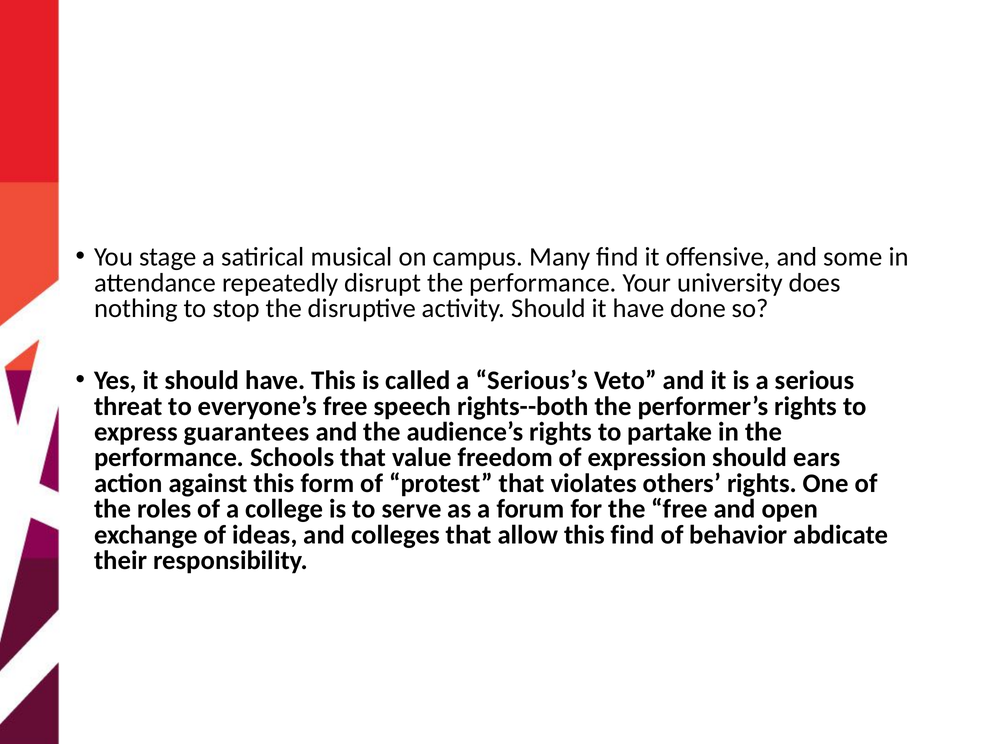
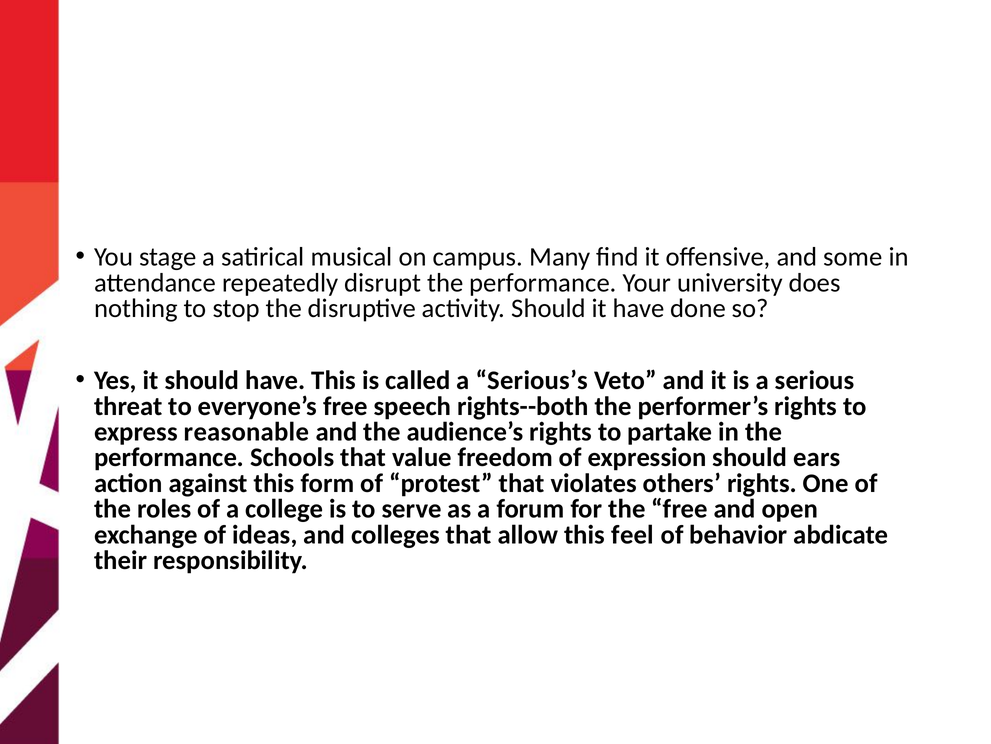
guarantees: guarantees -> reasonable (246, 431)
this find: find -> feel (633, 534)
